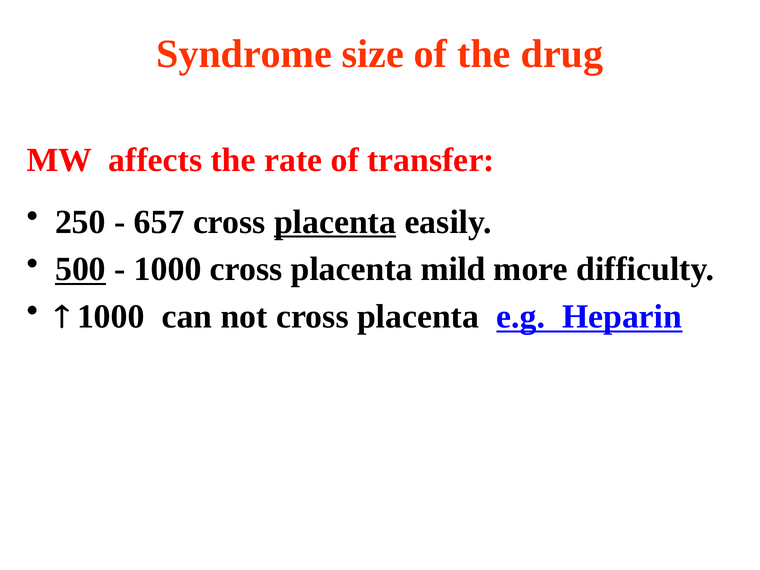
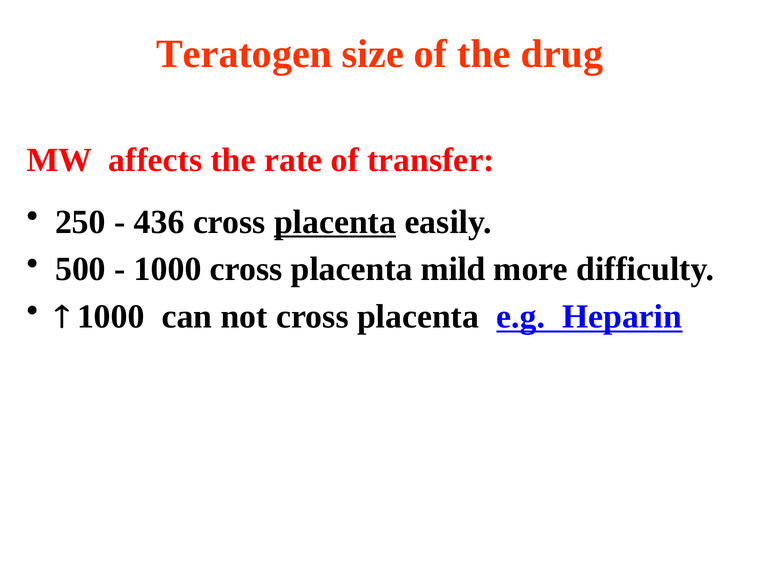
Syndrome: Syndrome -> Teratogen (244, 54)
657: 657 -> 436 (159, 222)
500 underline: present -> none (80, 269)
